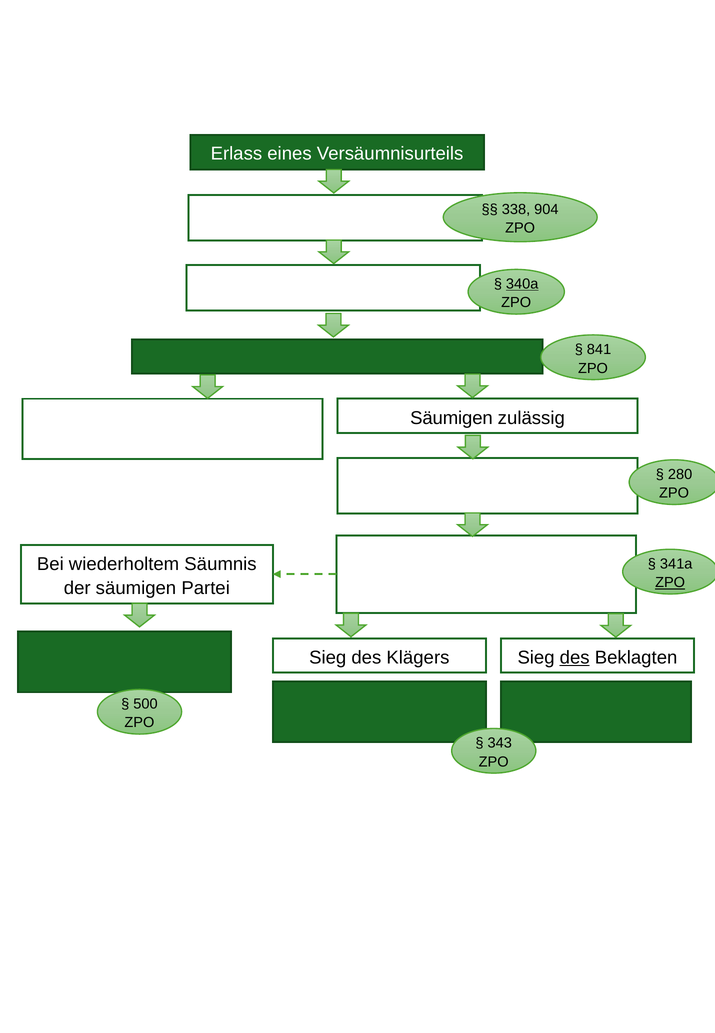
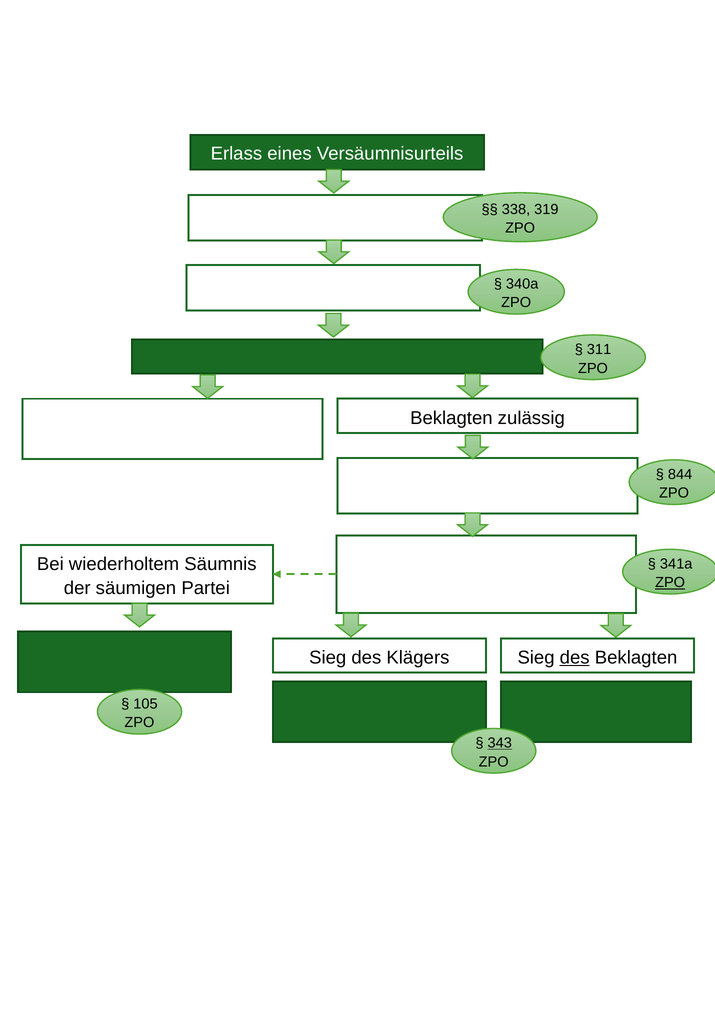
904: 904 -> 319 (546, 209)
340a underline: present -> none (522, 284)
841: 841 -> 311 (599, 349)
Säumigen: Säumigen -> Beklagten (451, 418)
280: 280 -> 844 (680, 474)
500: 500 -> 105 (145, 704)
343 underline: none -> present (500, 743)
